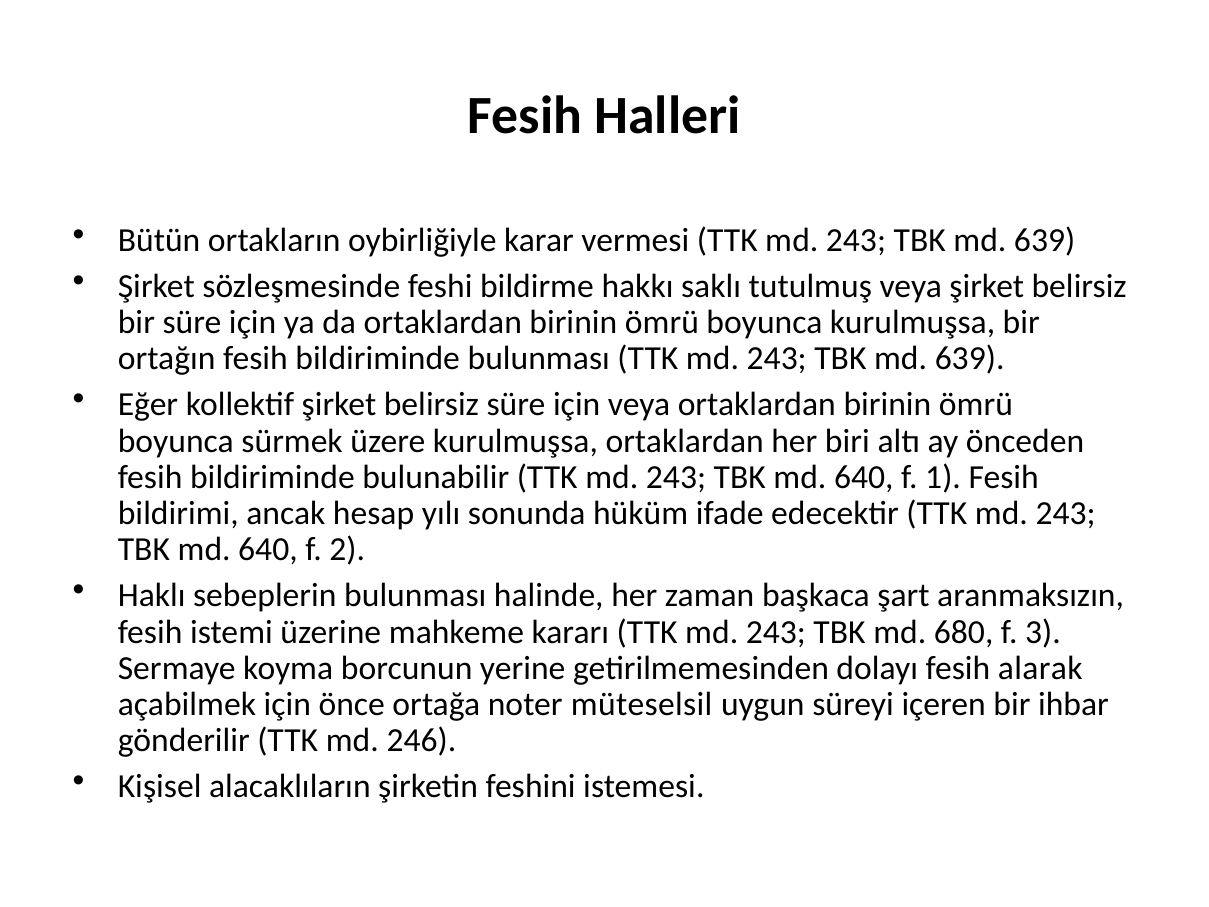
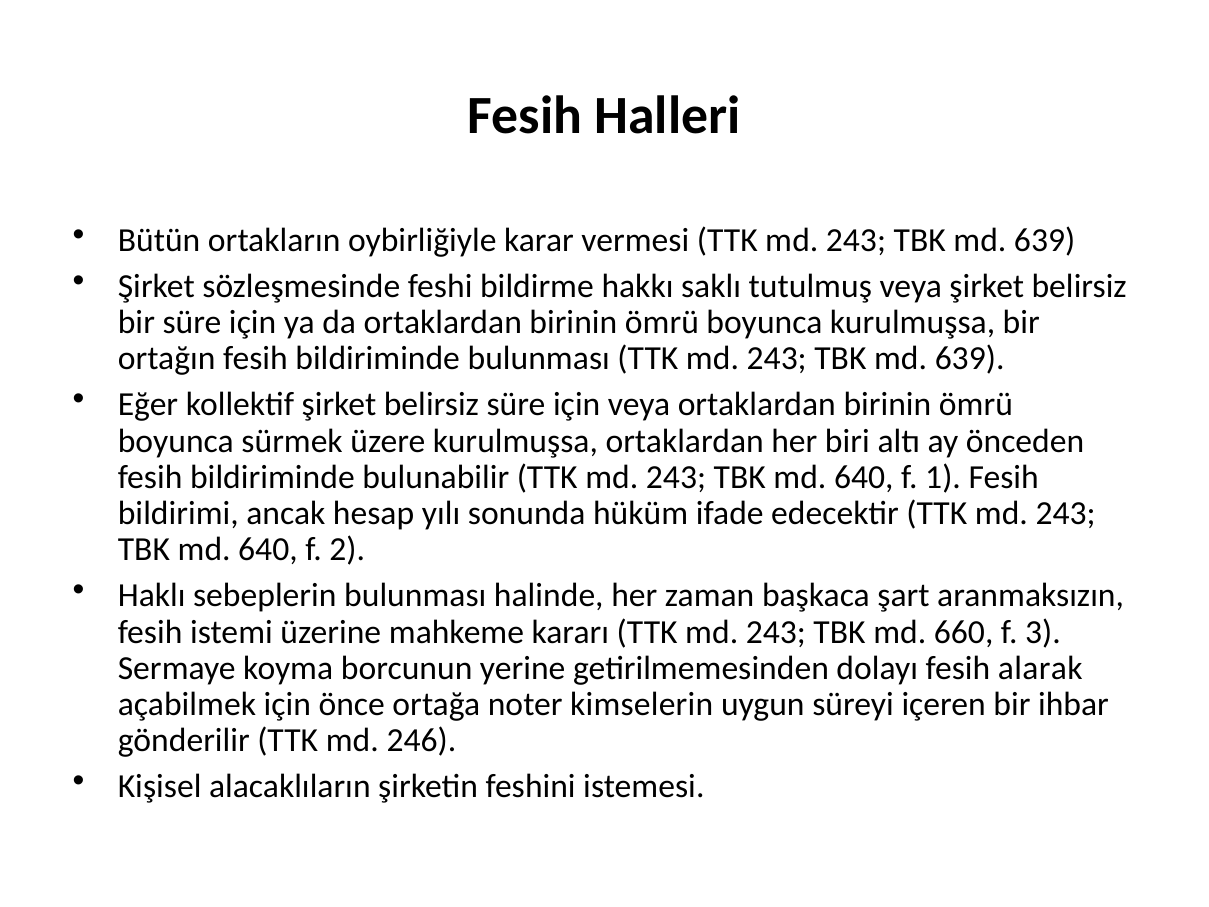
680: 680 -> 660 (964, 632)
müteselsil: müteselsil -> kimselerin (642, 704)
